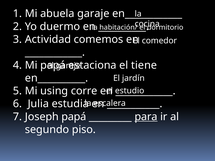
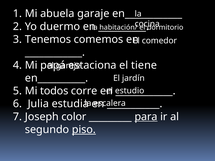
Actividad: Actividad -> Tenemos (48, 39)
using: using -> todos (54, 91)
Joseph papá: papá -> color (74, 117)
piso underline: none -> present (84, 130)
